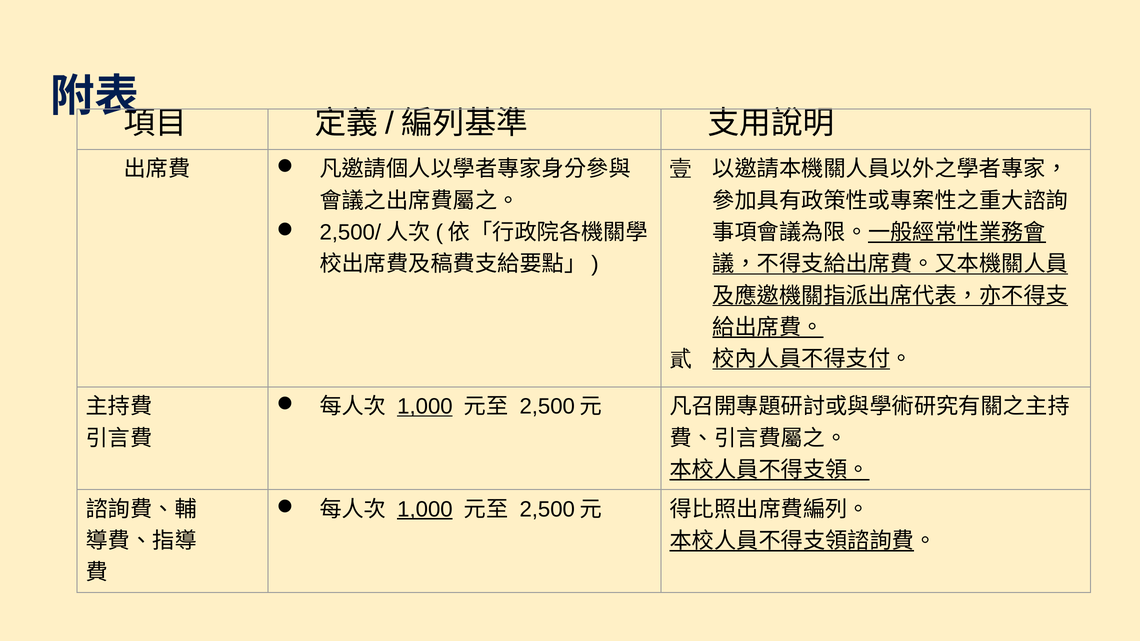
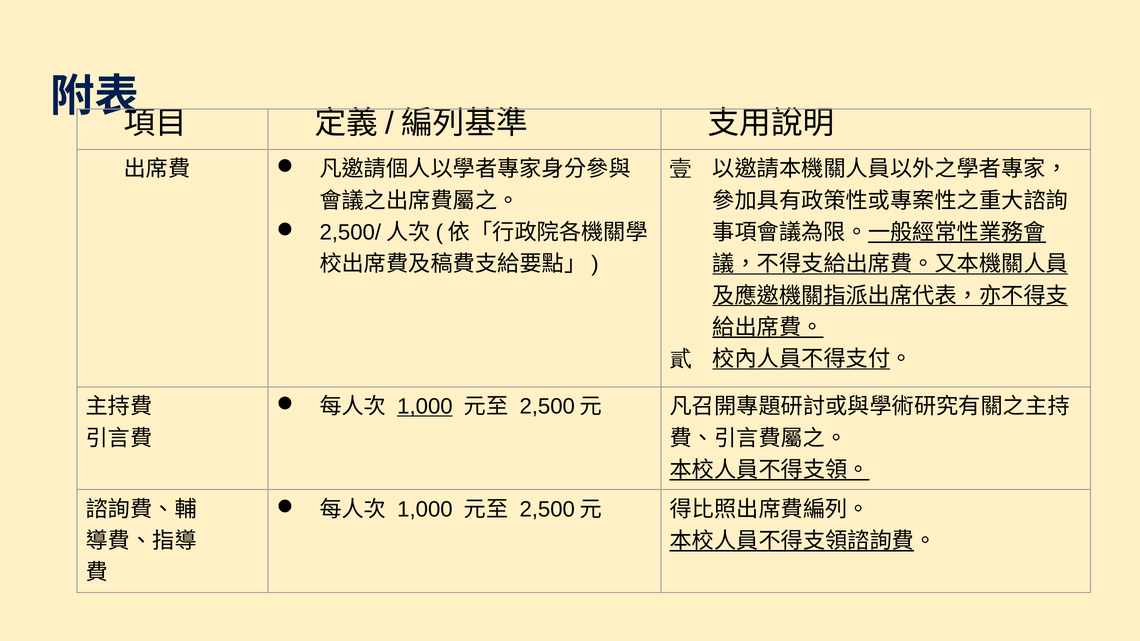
1,000 underline: present -> none (425, 510)
